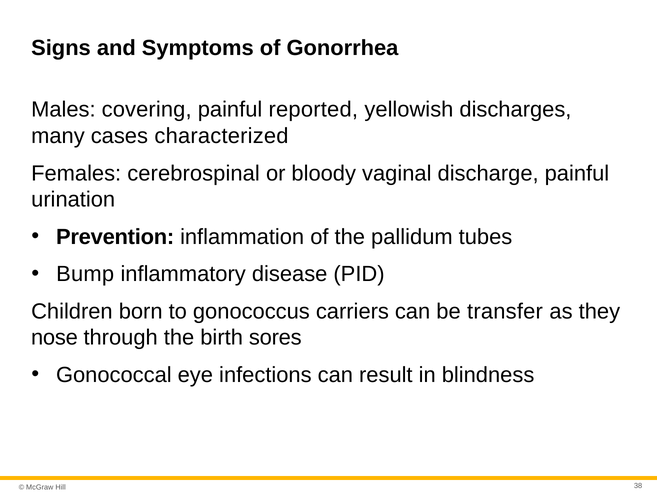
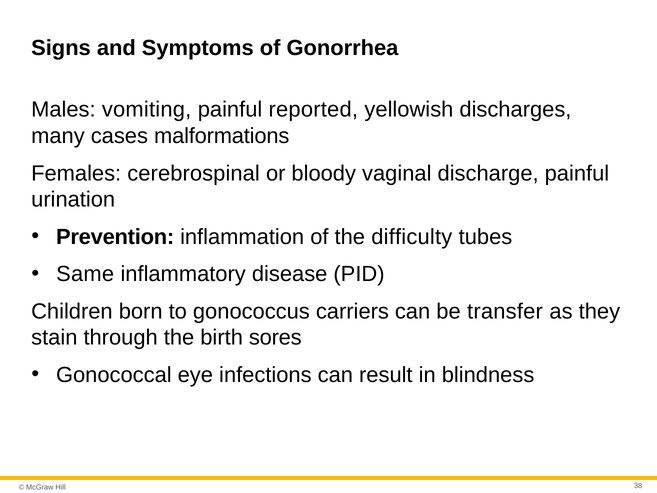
covering: covering -> vomiting (147, 110)
characterized: characterized -> malformations (222, 136)
pallidum: pallidum -> difficulty (412, 237)
Bump: Bump -> Same (85, 274)
nose: nose -> stain (54, 338)
